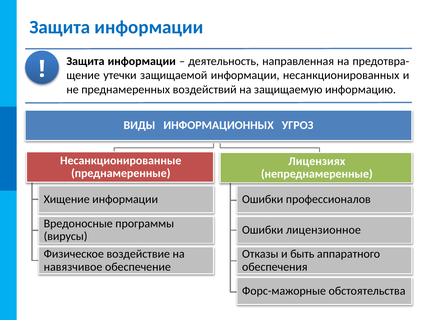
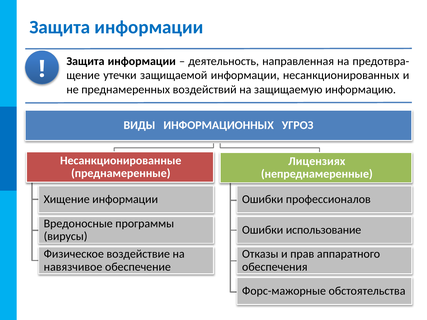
лицензионное: лицензионное -> использование (324, 230)
быть: быть -> прав (302, 254)
